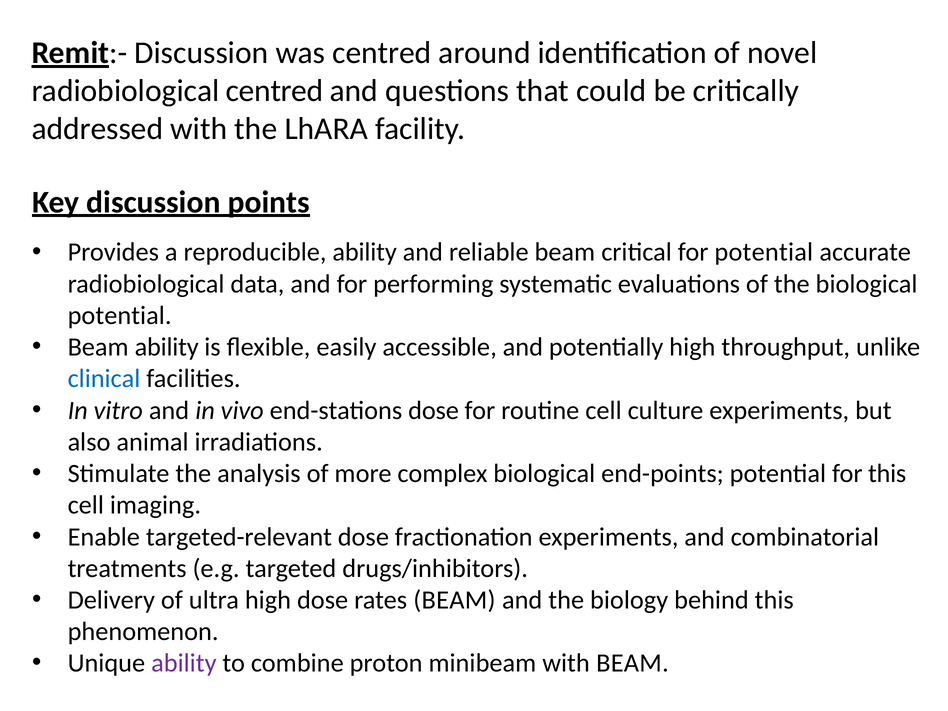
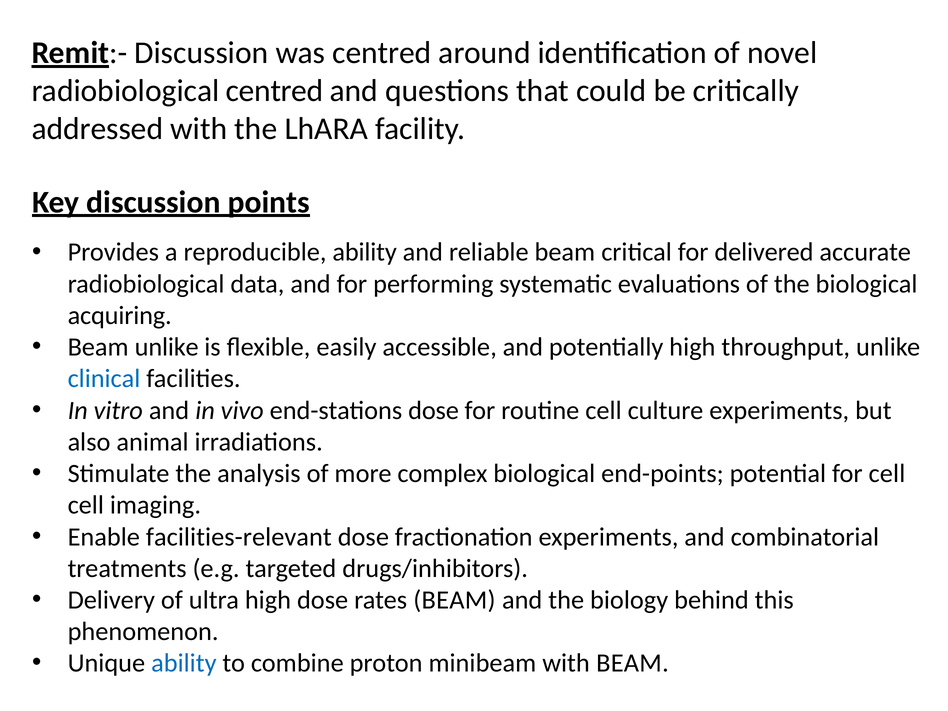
for potential: potential -> delivered (764, 252)
potential: potential -> acquiring (120, 316)
Beam ability: ability -> unlike (167, 347)
for this: this -> cell (887, 474)
targeted-relevant: targeted-relevant -> facilities-relevant (239, 537)
ability colour: purple -> blue (184, 663)
